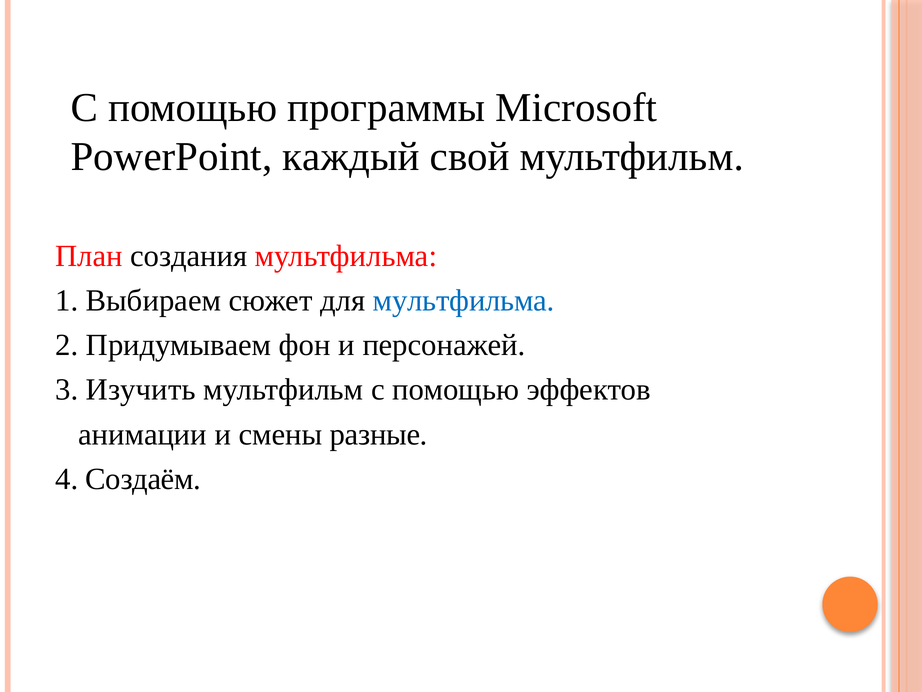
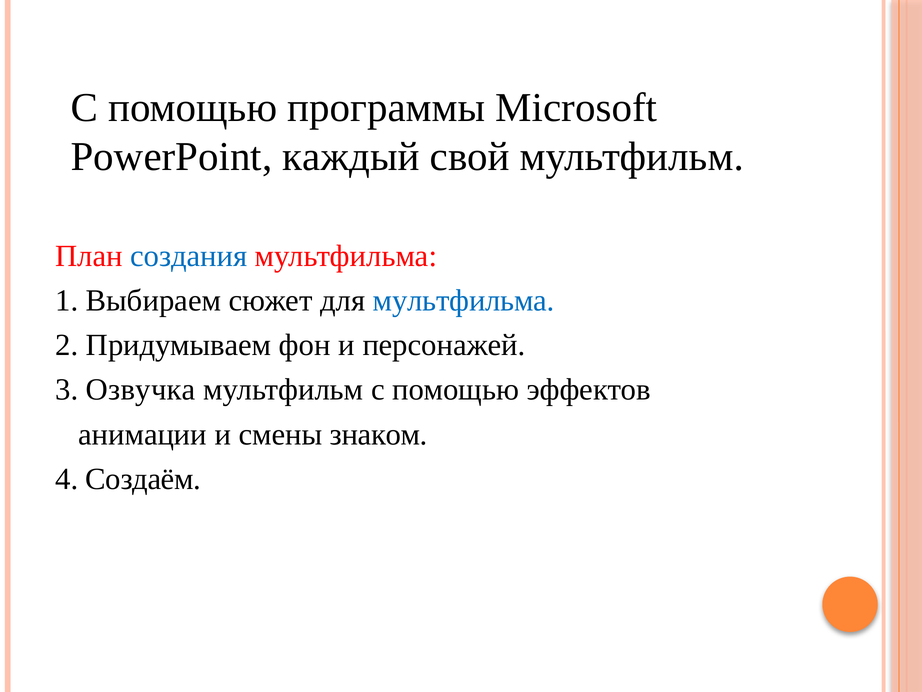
создания colour: black -> blue (189, 256)
Изучить: Изучить -> Озвучка (141, 389)
разные: разные -> знаком (379, 434)
